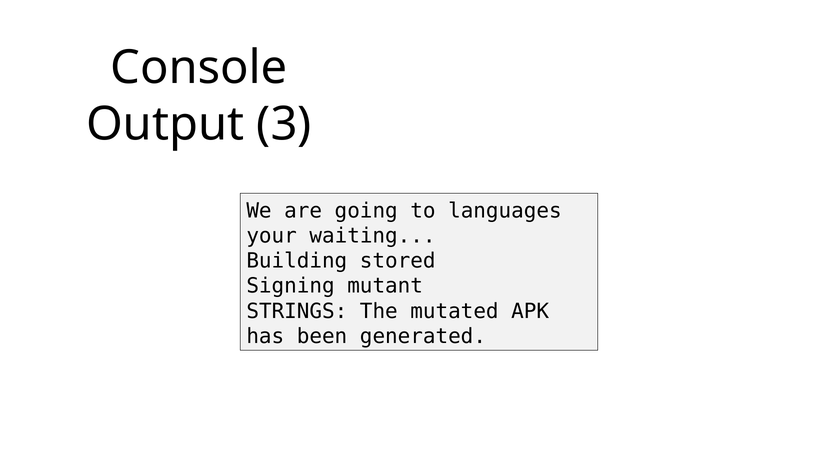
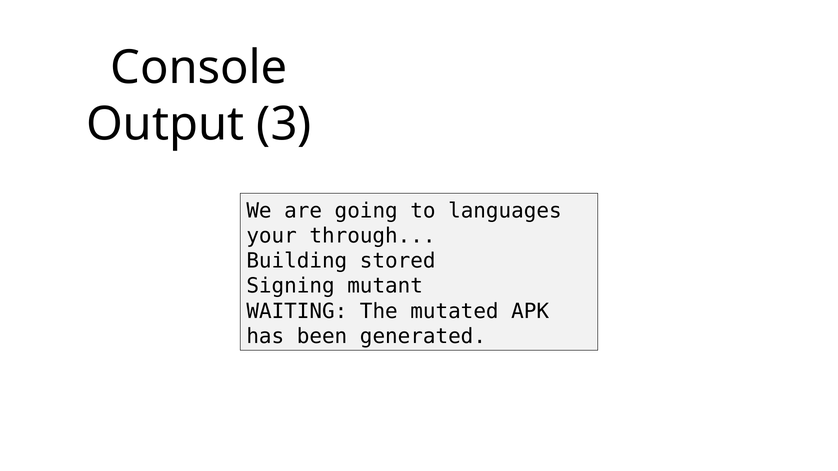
waiting: waiting -> through (372, 236)
STRINGS: STRINGS -> WAITING (297, 311)
